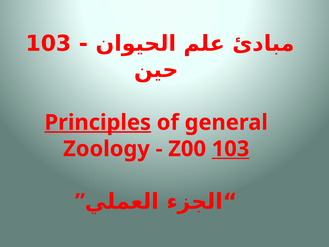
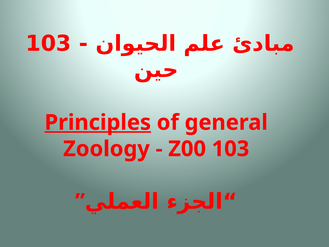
103 underline: present -> none (230, 149)
